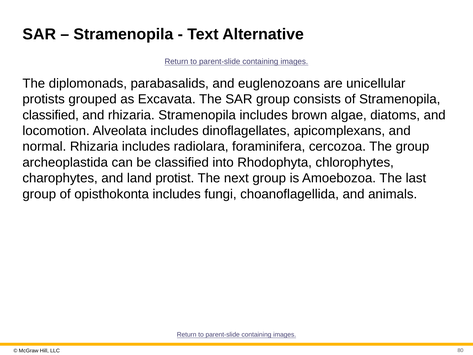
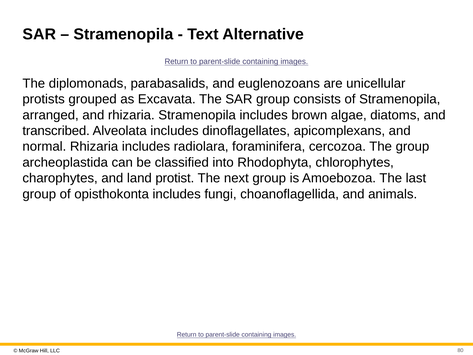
classified: classified -> arranged (51, 115)
locomotion: locomotion -> transcribed (56, 131)
